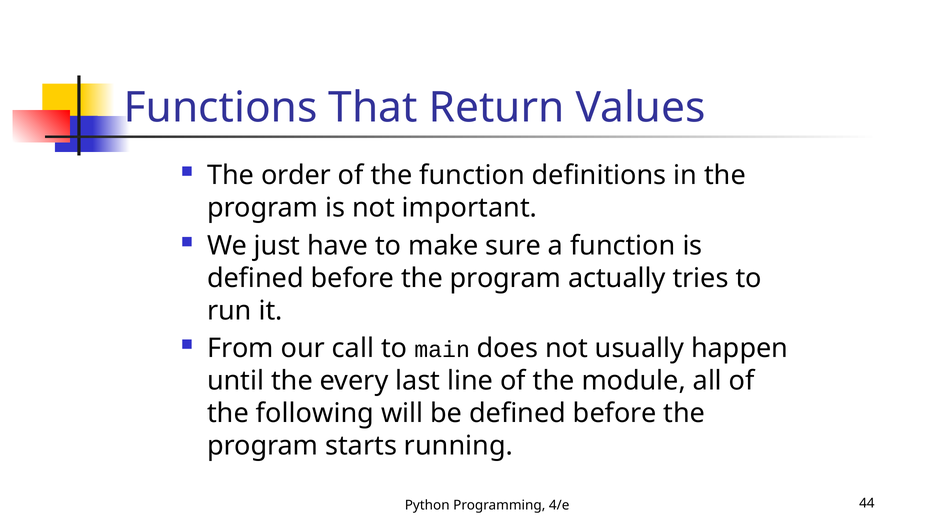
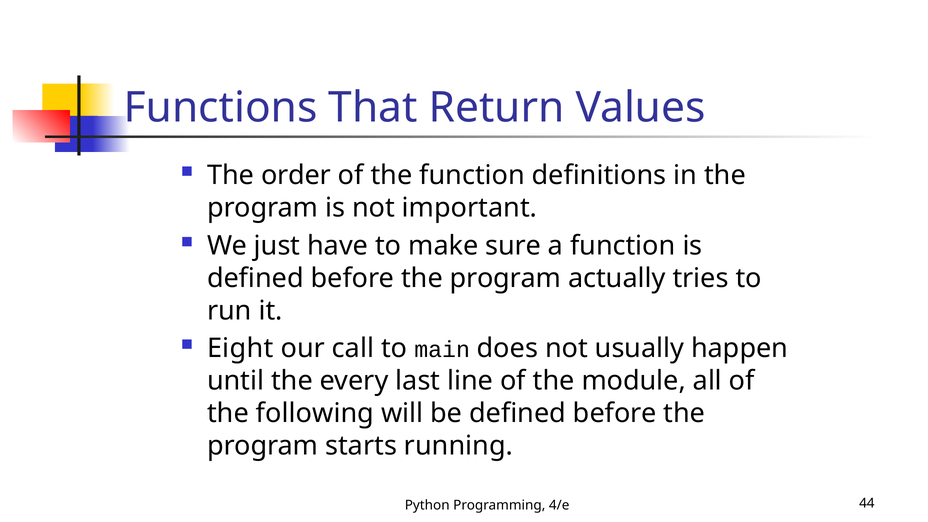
From: From -> Eight (240, 349)
